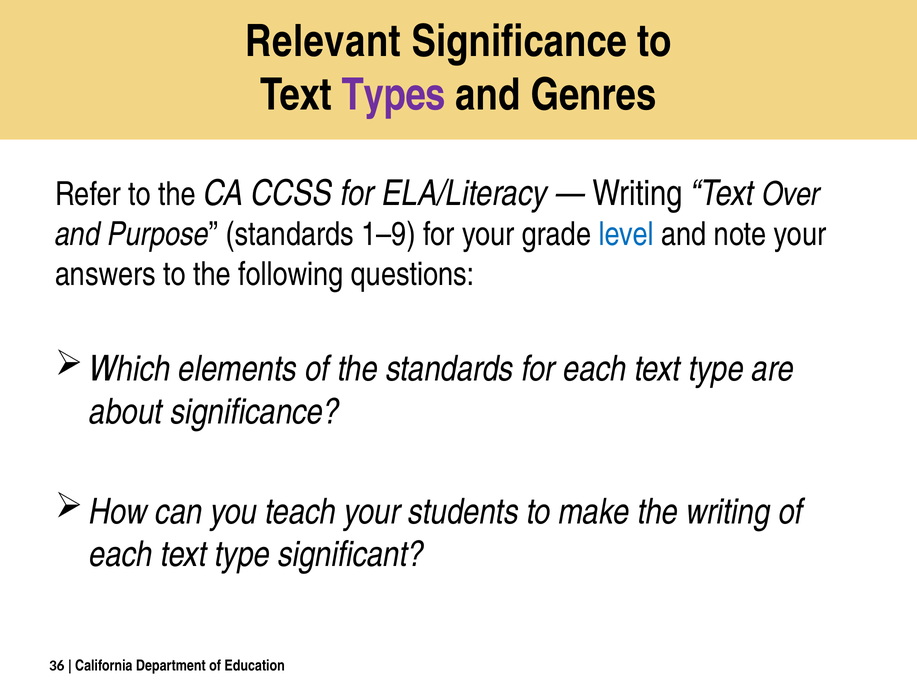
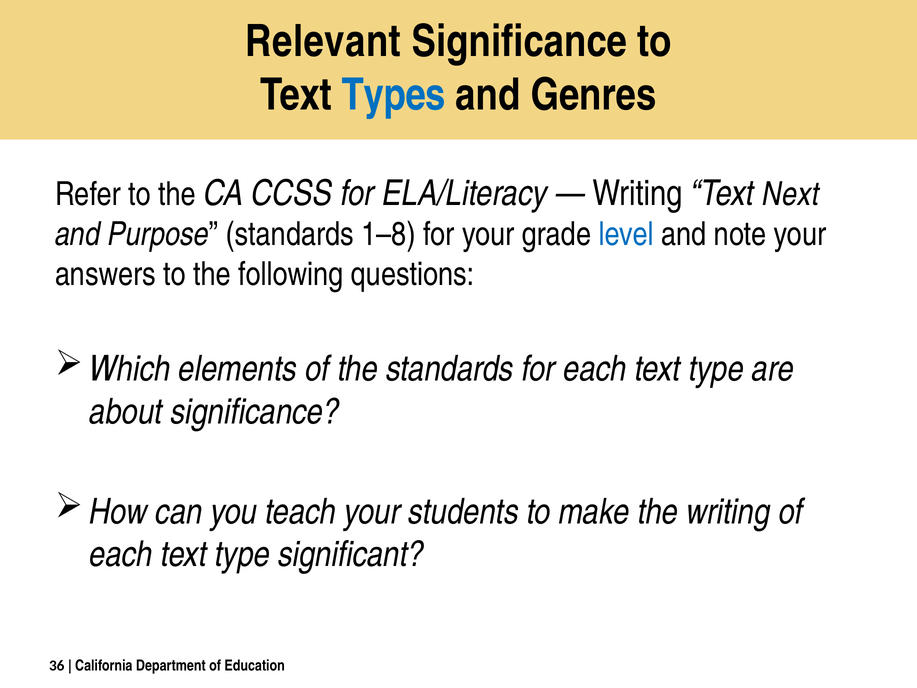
Types colour: purple -> blue (394, 95)
Over: Over -> Next (791, 194)
1–9: 1–9 -> 1–8 (388, 234)
